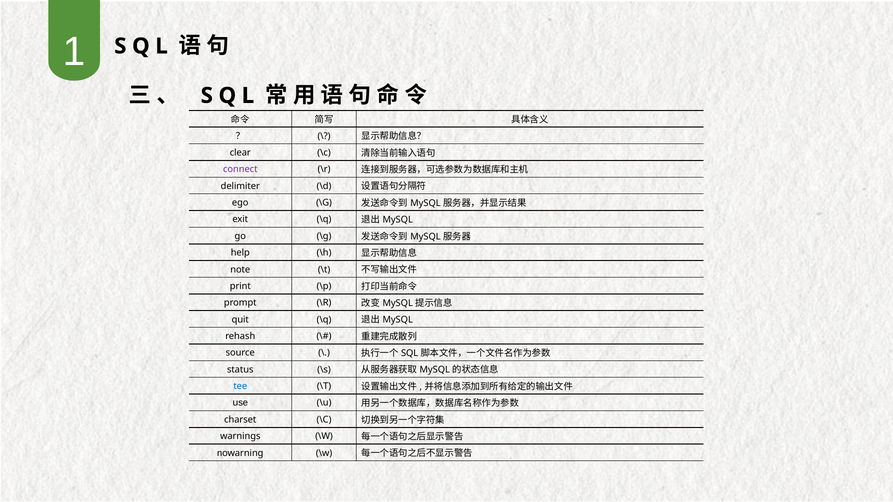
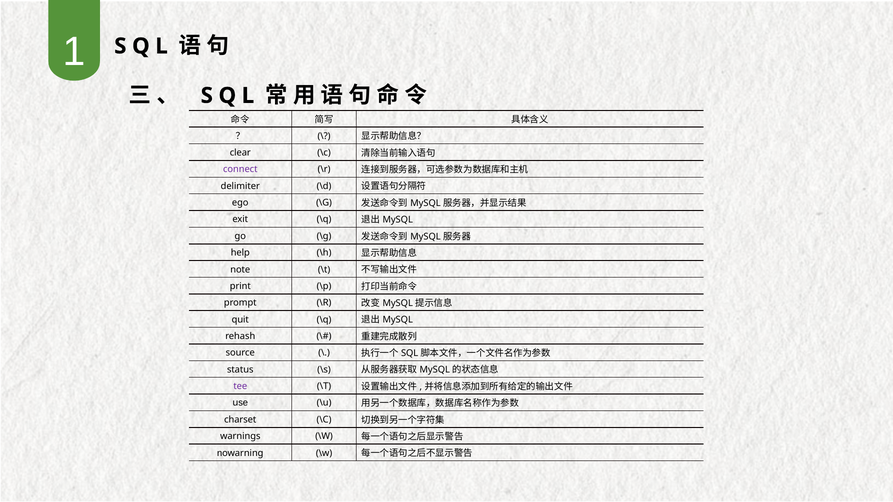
tee colour: blue -> purple (240, 386)
